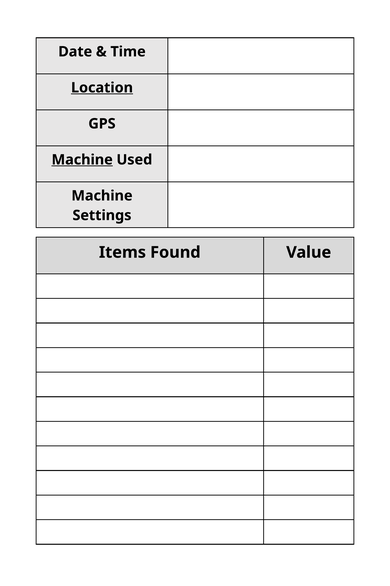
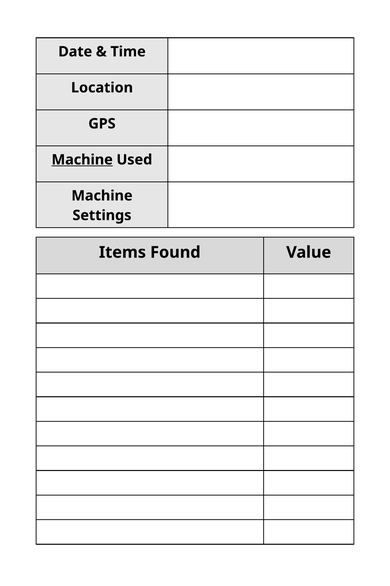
Location underline: present -> none (102, 88)
